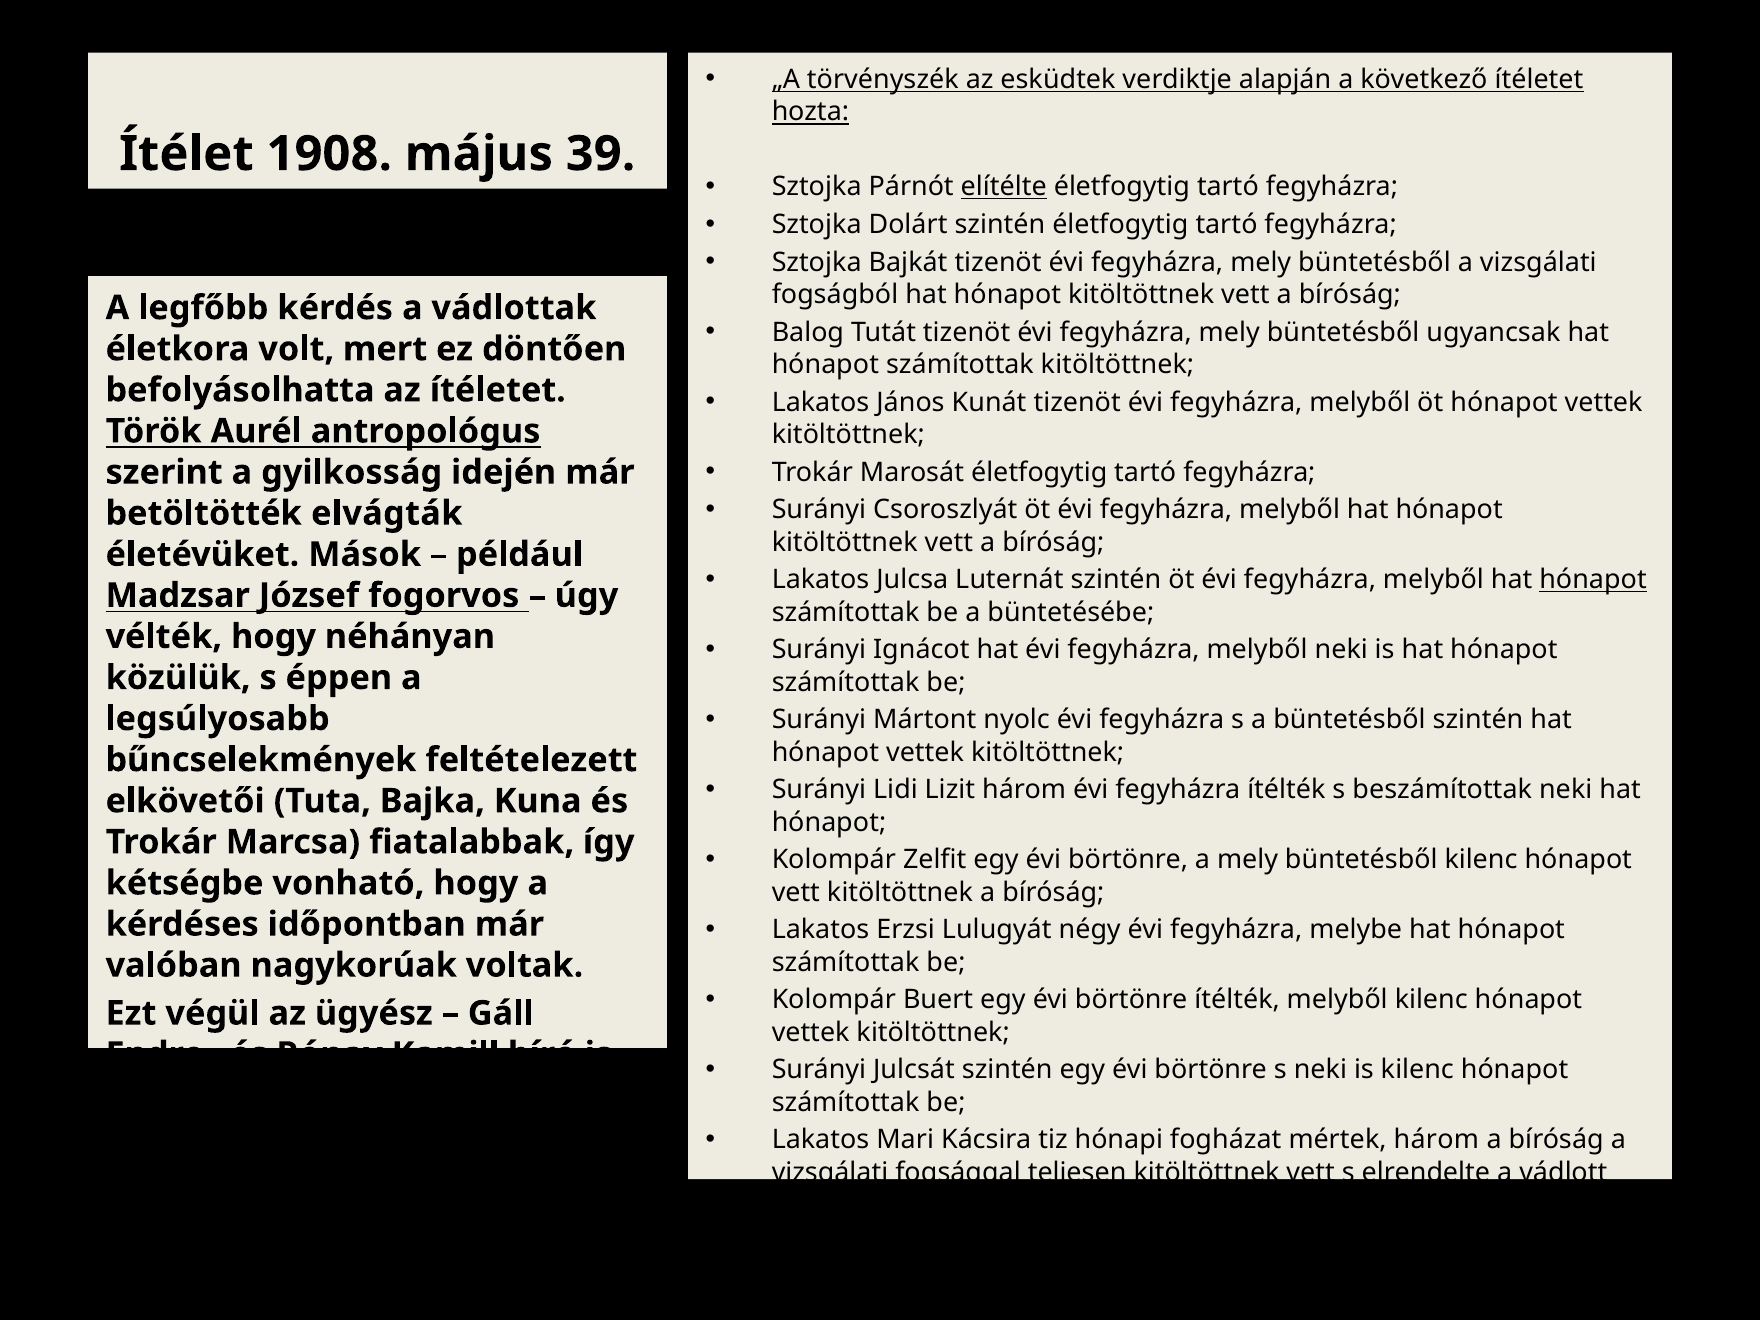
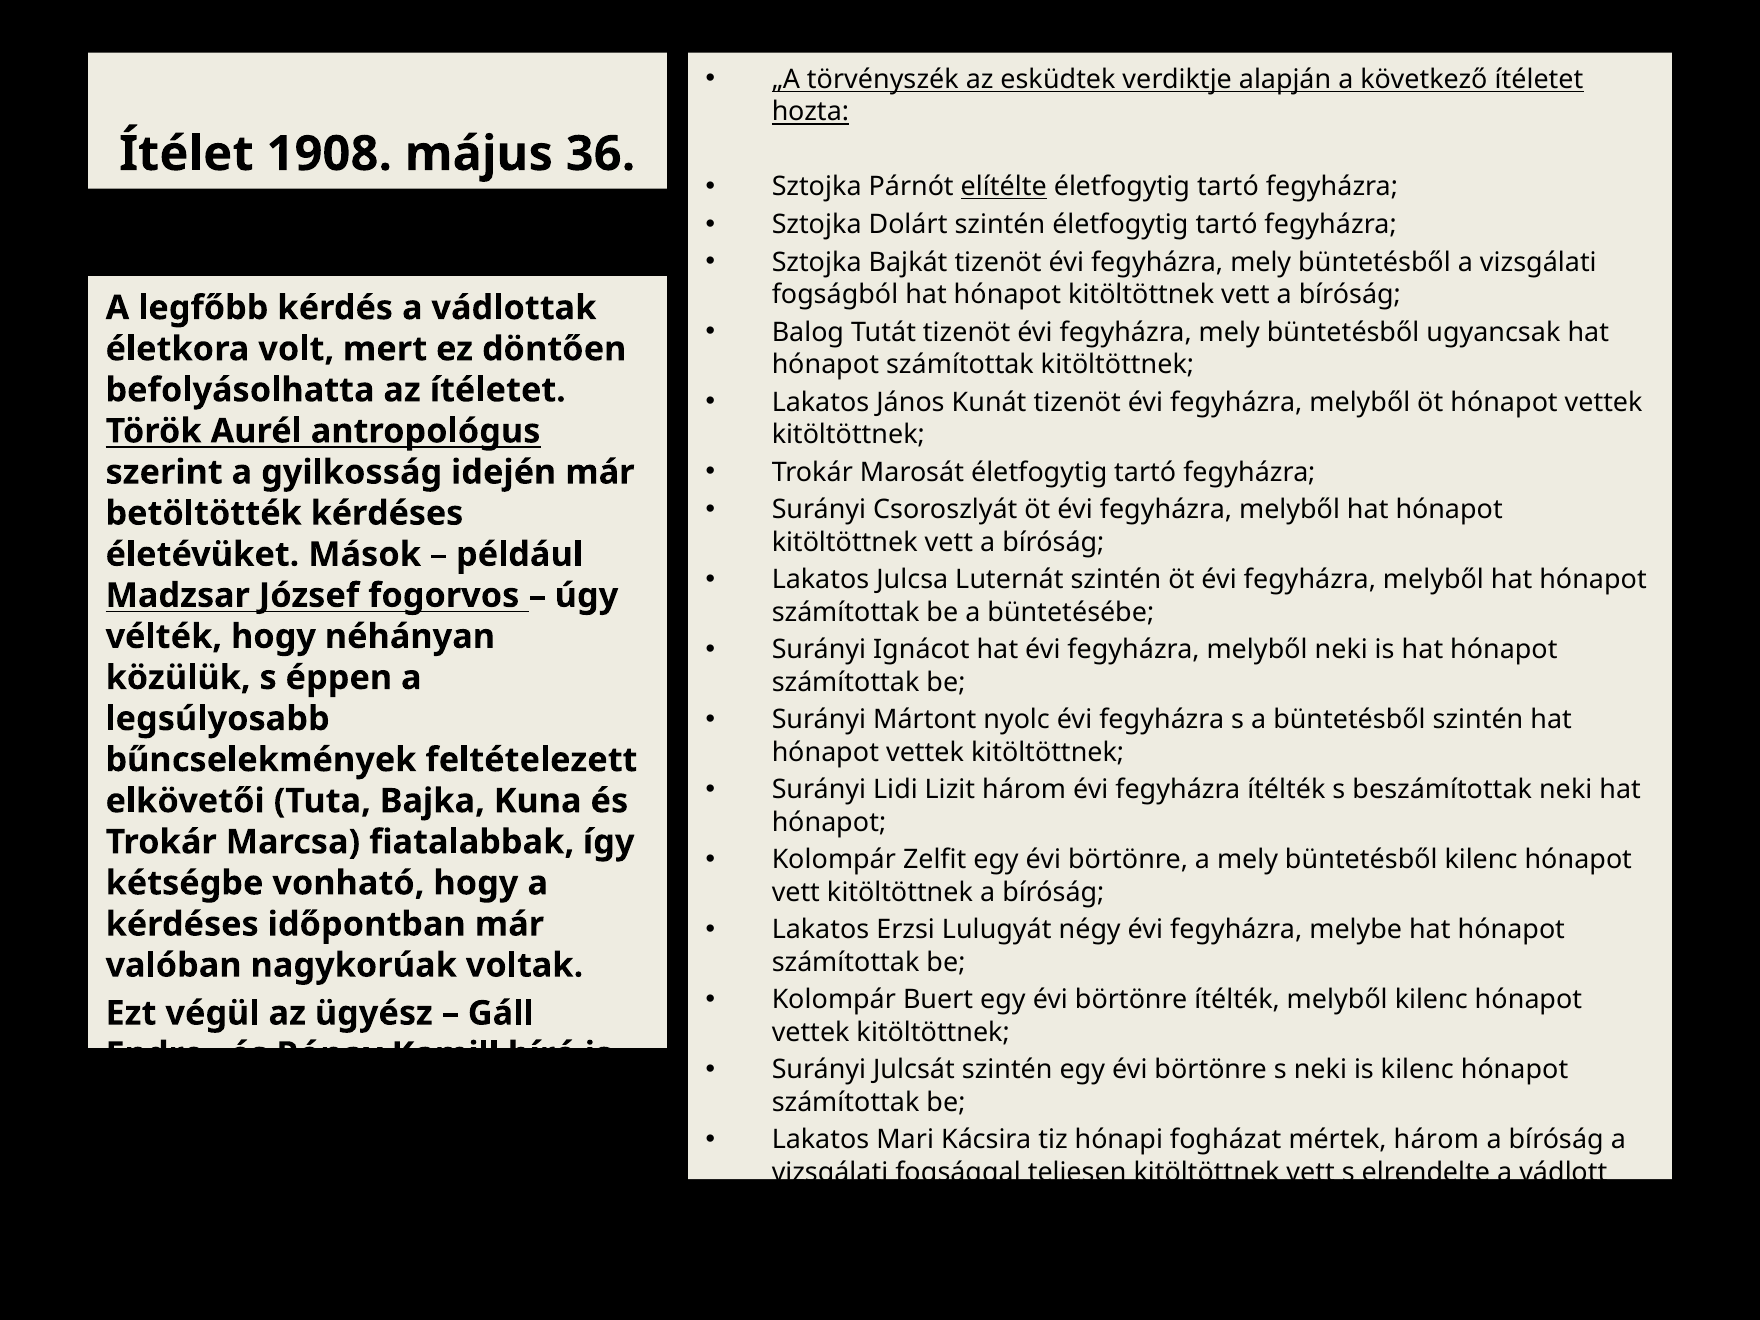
39: 39 -> 36 (601, 154)
betöltötték elvágták: elvágták -> kérdéses (387, 513)
hónapot underline: present -> none (1593, 580)
